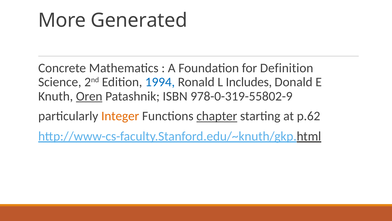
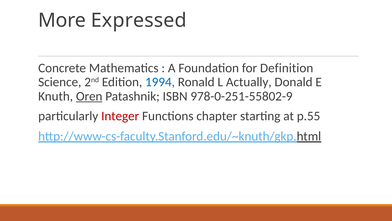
Generated: Generated -> Expressed (139, 20)
Includes: Includes -> Actually (249, 82)
978-0-319-55802-9: 978-0-319-55802-9 -> 978-0-251-55802-9 (242, 96)
Integer colour: orange -> red (120, 116)
chapter underline: present -> none (217, 116)
p.62: p.62 -> p.55 (309, 116)
